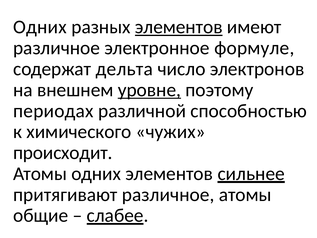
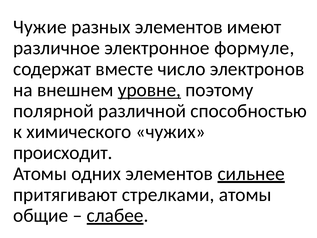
Одних: Одних -> Чужие (40, 27)
элементов underline: present -> none (179, 27)
дельта: дельта -> вместе (124, 69)
периодах: периодах -> полярной (53, 111)
притягивают различное: различное -> стрелками (168, 194)
